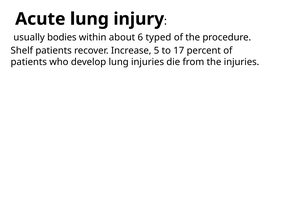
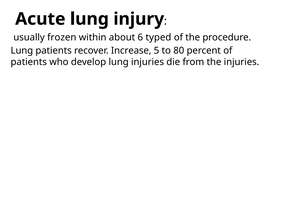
bodies: bodies -> frozen (62, 37)
Shelf: Shelf -> Lung (22, 51)
17: 17 -> 80 (179, 51)
